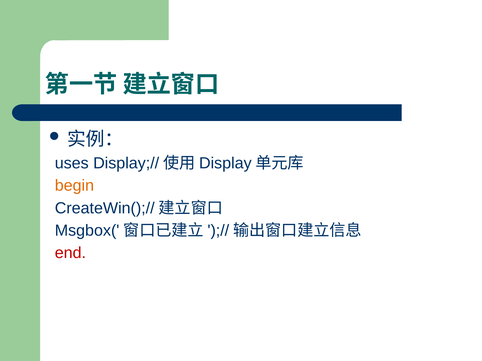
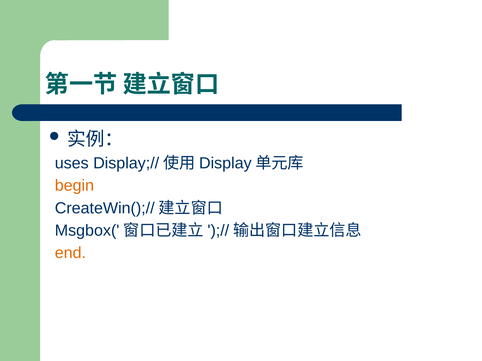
end colour: red -> orange (70, 253)
